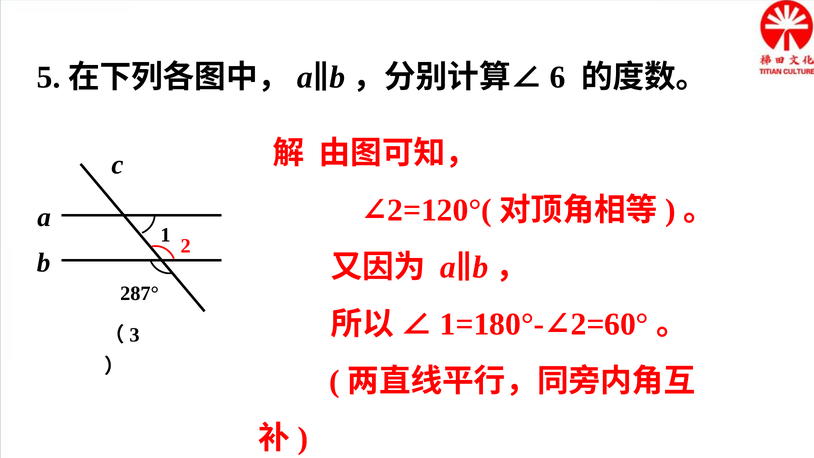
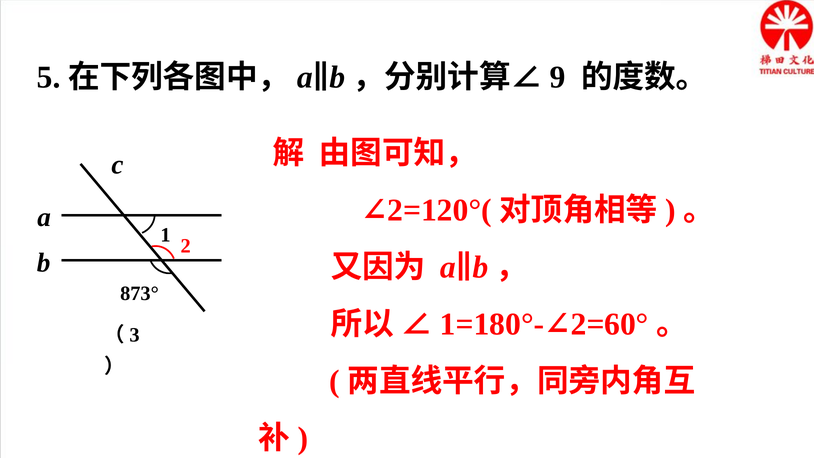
6: 6 -> 9 (558, 77)
287°: 287° -> 873° (139, 294)
